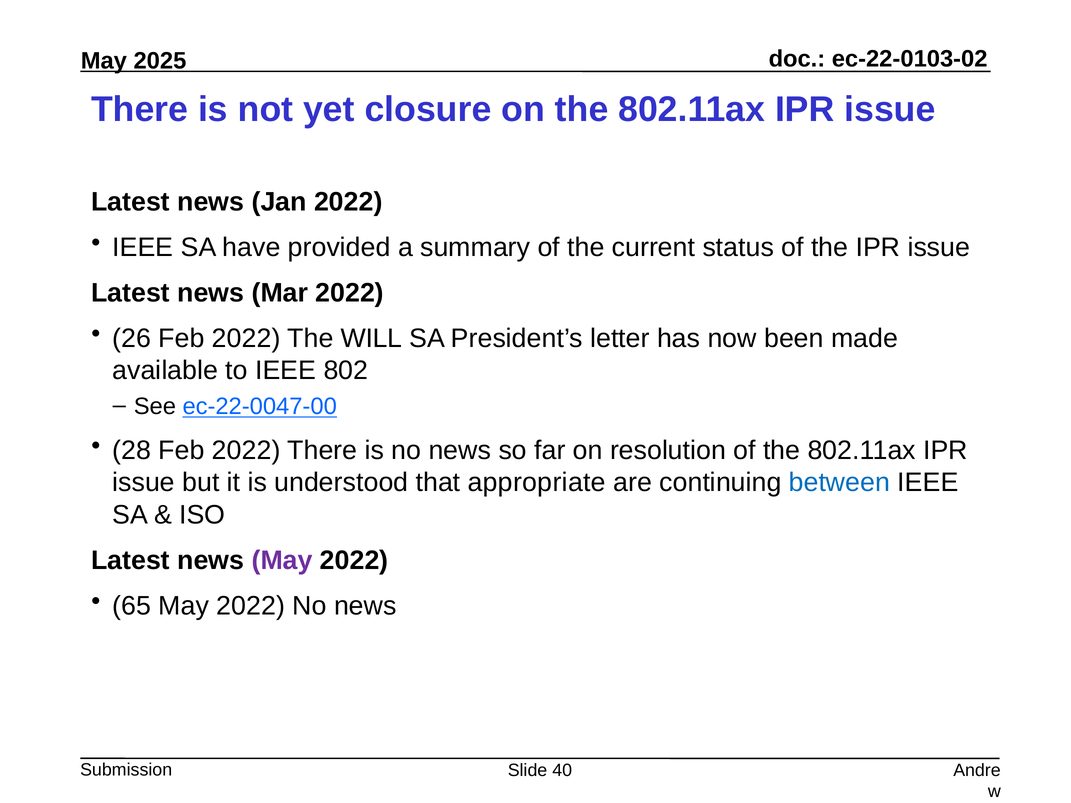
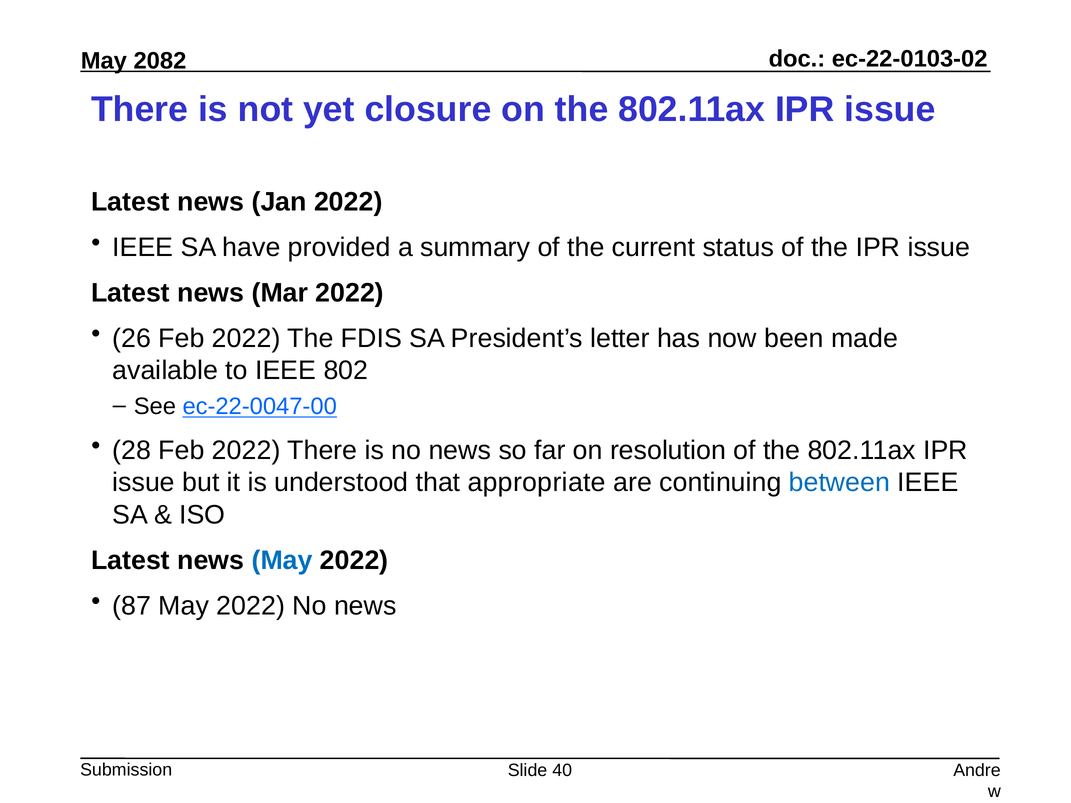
2025: 2025 -> 2082 (160, 61)
WILL: WILL -> FDIS (371, 338)
May colour: purple -> blue (282, 560)
65: 65 -> 87 (132, 606)
